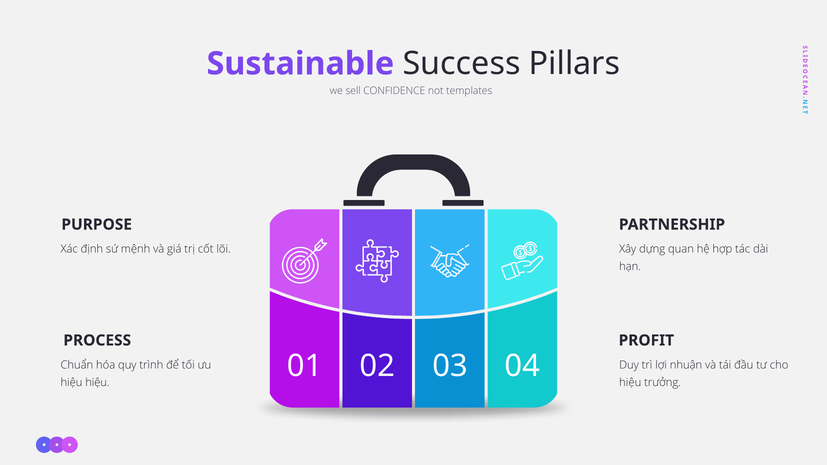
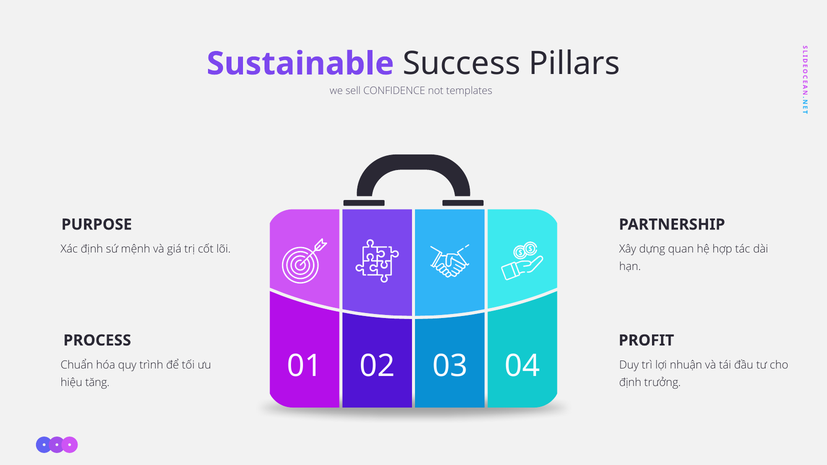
hiệu hiệu: hiệu -> tăng (97, 383)
hiệu: hiệu -> định (630, 383)
